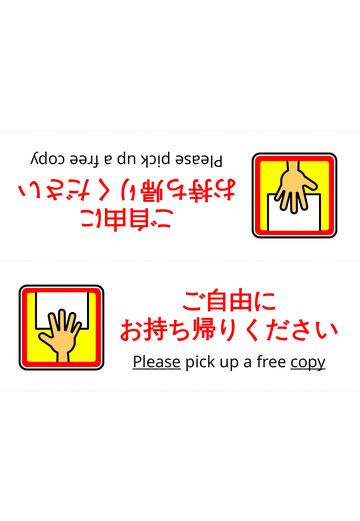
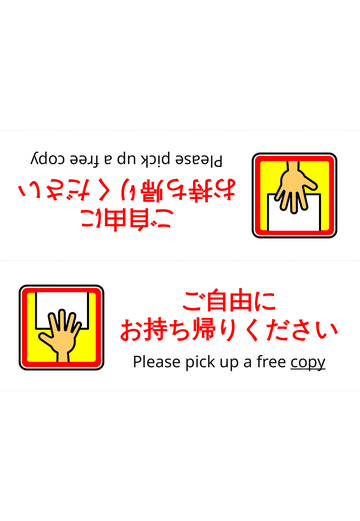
Please underline: present -> none (157, 361)
